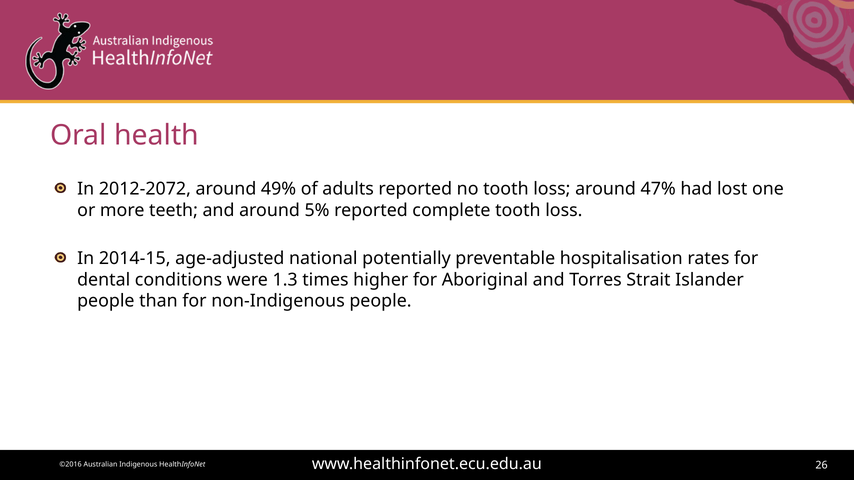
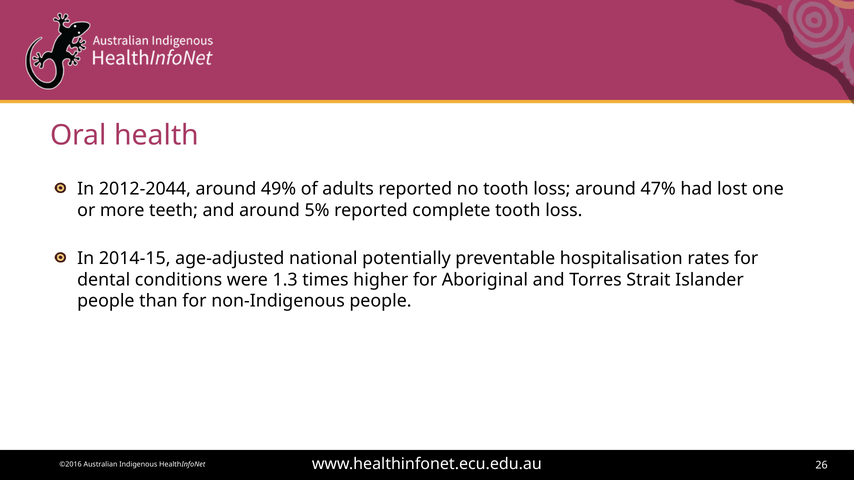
2012-2072: 2012-2072 -> 2012-2044 (145, 189)
